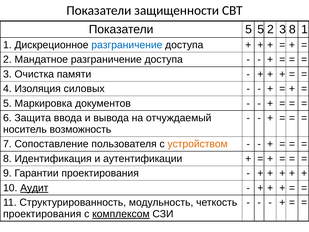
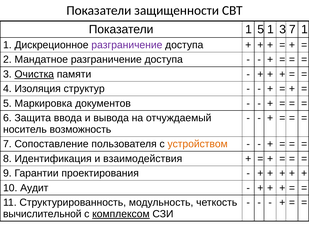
Показатели 5: 5 -> 1 (249, 29)
5 2: 2 -> 1 (270, 29)
3 8: 8 -> 7 (292, 29)
разграничение colour: blue -> purple (127, 45)
Очистка underline: none -> present (34, 74)
силовых: силовых -> структур (84, 89)
аутентификации: аутентификации -> взаимодействия (143, 159)
Аудит underline: present -> none (34, 188)
проектирования: проектирования -> вычислительной (42, 214)
